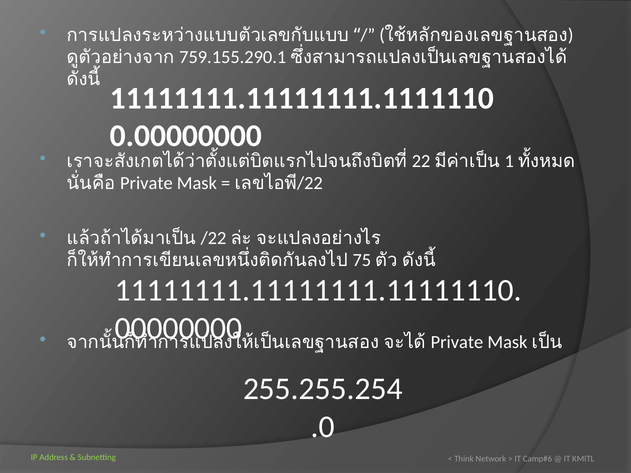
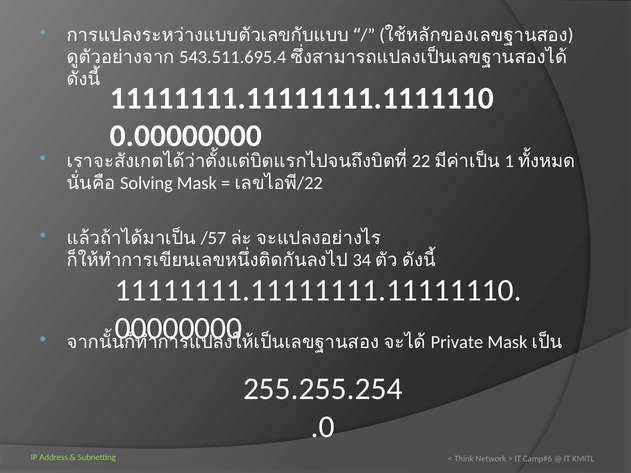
759.155.290.1: 759.155.290.1 -> 543.511.695.4 (233, 57)
Private: Private -> Solving (146, 183)
/22: /22 -> /57 (214, 238)
75: 75 -> 34 (362, 260)
